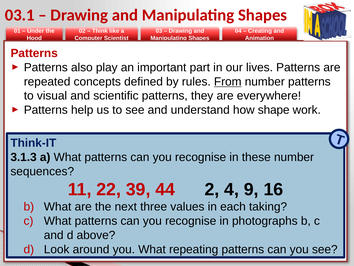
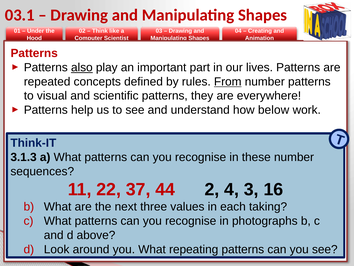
also underline: none -> present (82, 67)
shape: shape -> below (274, 110)
39: 39 -> 37 (138, 189)
9: 9 -> 3 (251, 189)
